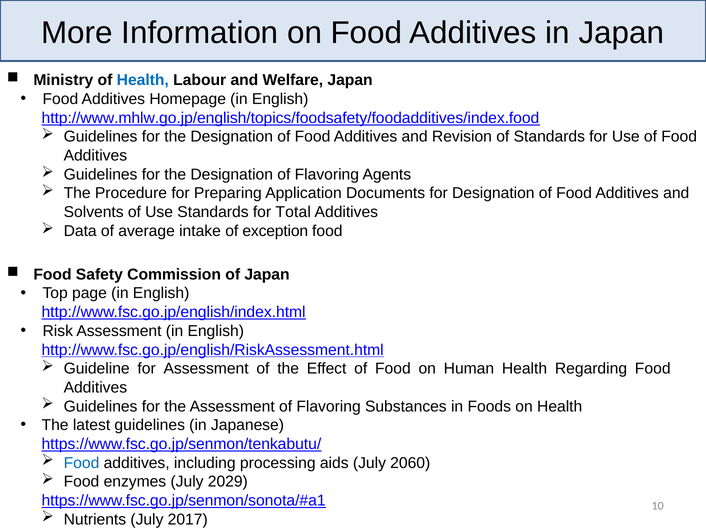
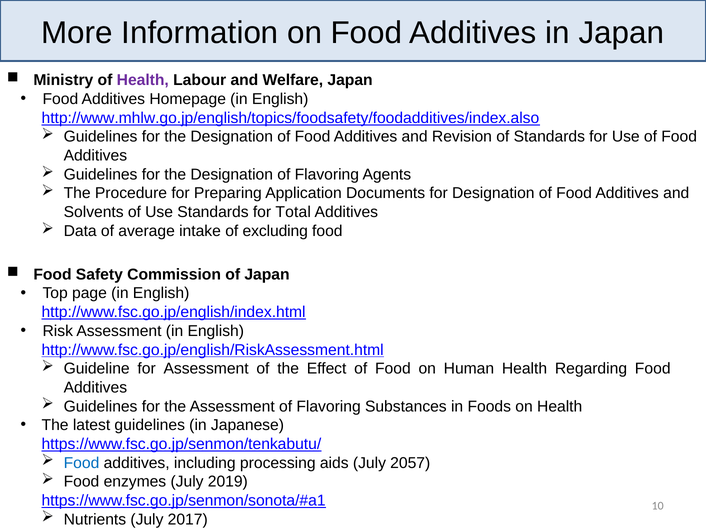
Health colour: blue -> purple (143, 80)
http://www.mhlw.go.jp/english/topics/foodsafety/foodadditives/index.food: http://www.mhlw.go.jp/english/topics/foodsafety/foodadditives/index.food -> http://www.mhlw.go.jp/english/topics/foodsafety/foodadditives/index.also (290, 118)
exception: exception -> excluding (275, 231)
2060: 2060 -> 2057 (410, 462)
2029: 2029 -> 2019 (228, 481)
